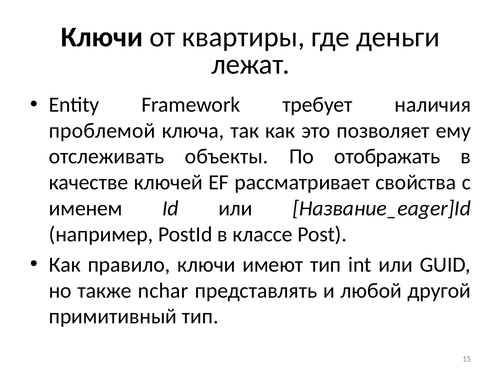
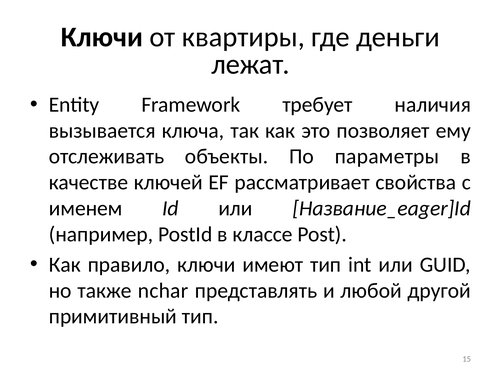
проблемой: проблемой -> вызывается (102, 131)
отображать: отображать -> параметры (387, 156)
